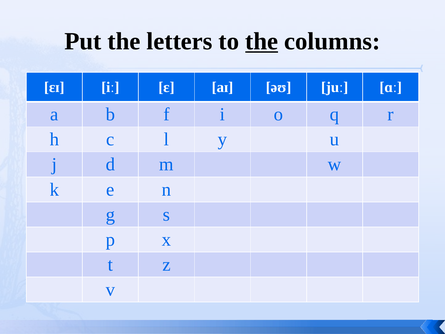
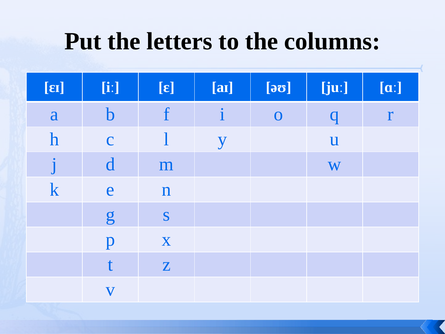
the underline: present -> none (262, 41)
